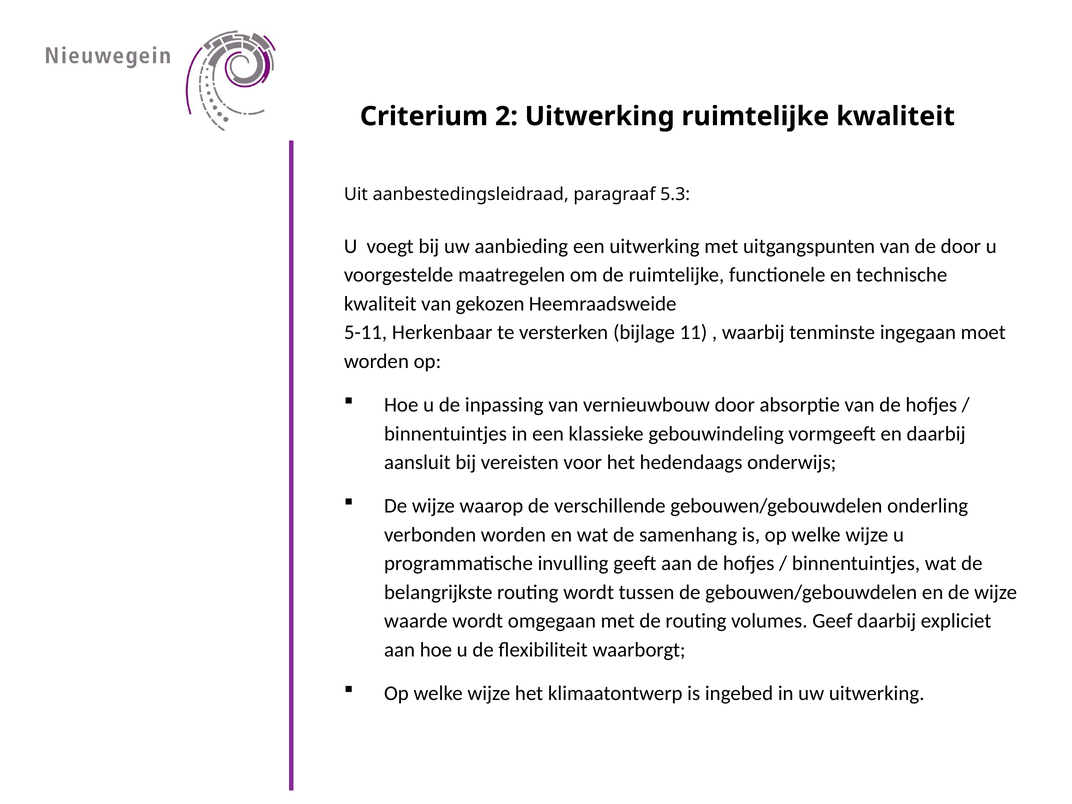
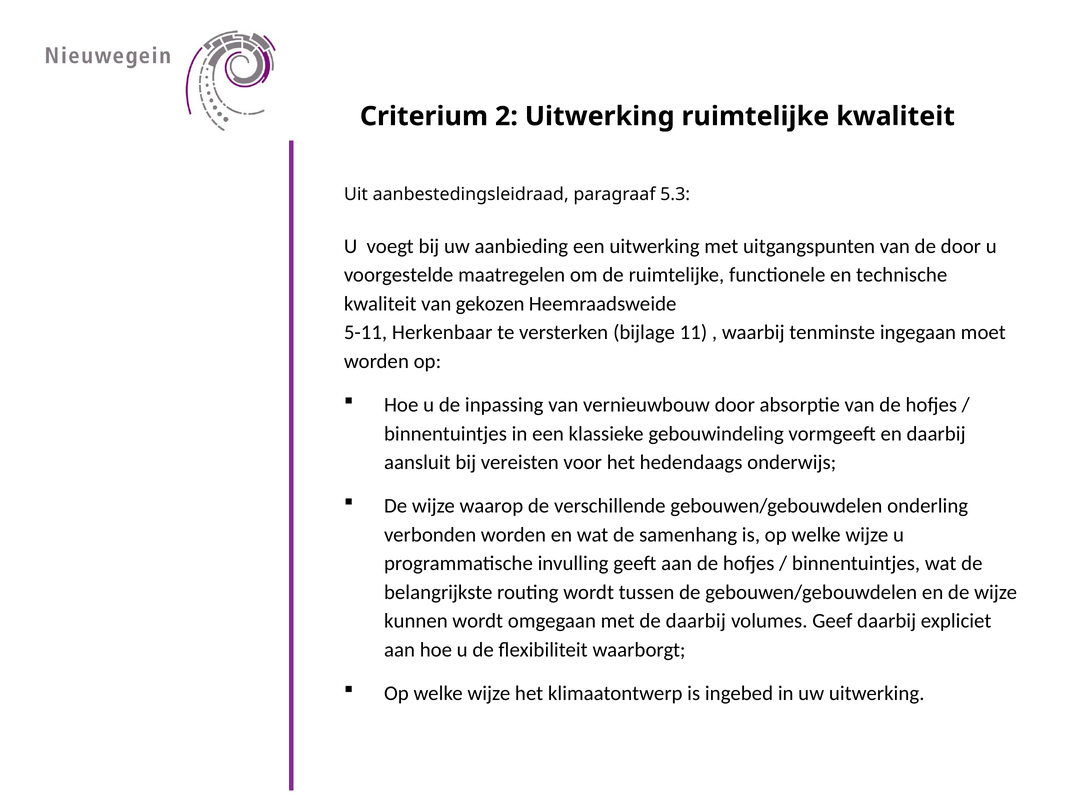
waarde: waarde -> kunnen (416, 621)
de routing: routing -> daarbij (696, 621)
